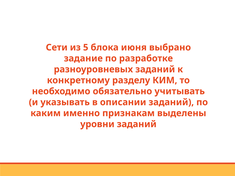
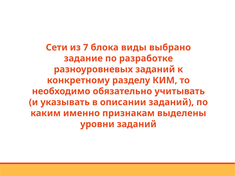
5: 5 -> 7 (86, 48)
июня: июня -> виды (134, 48)
